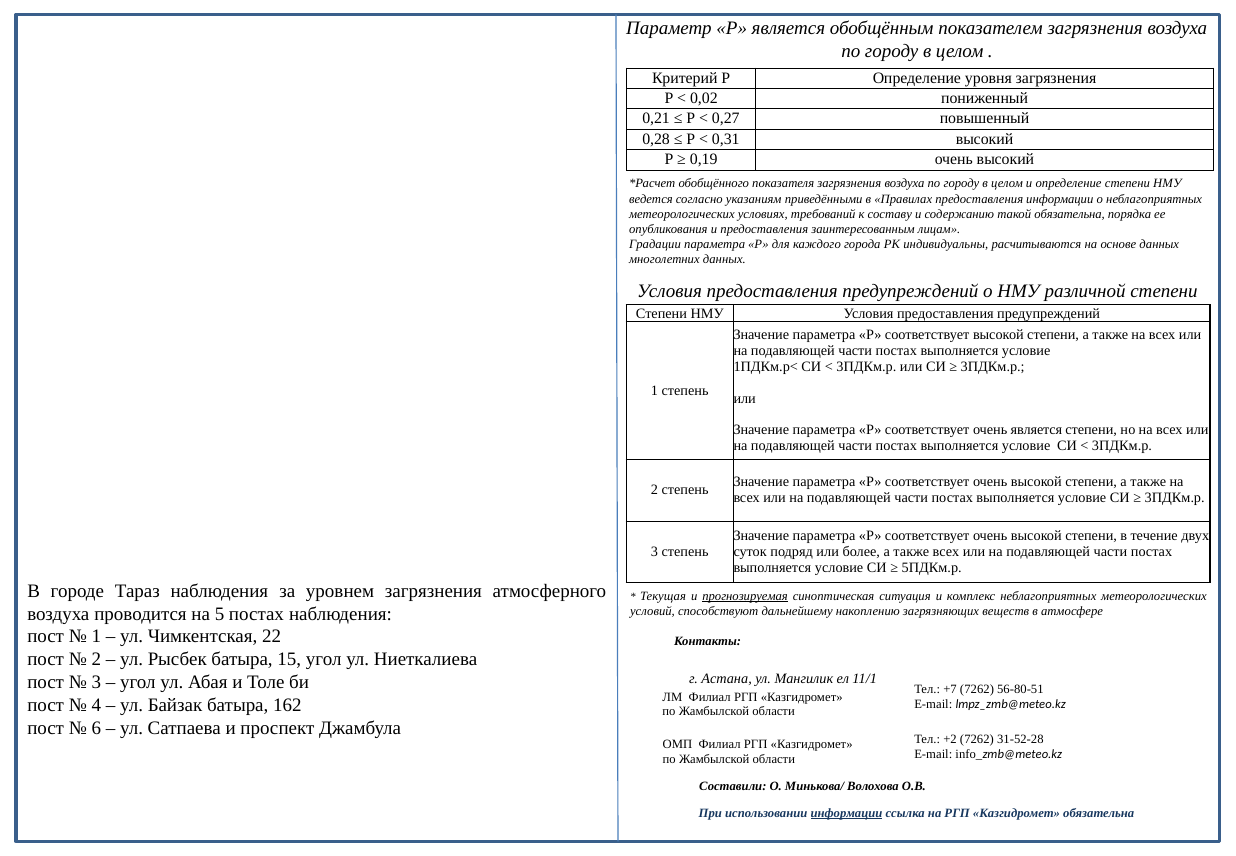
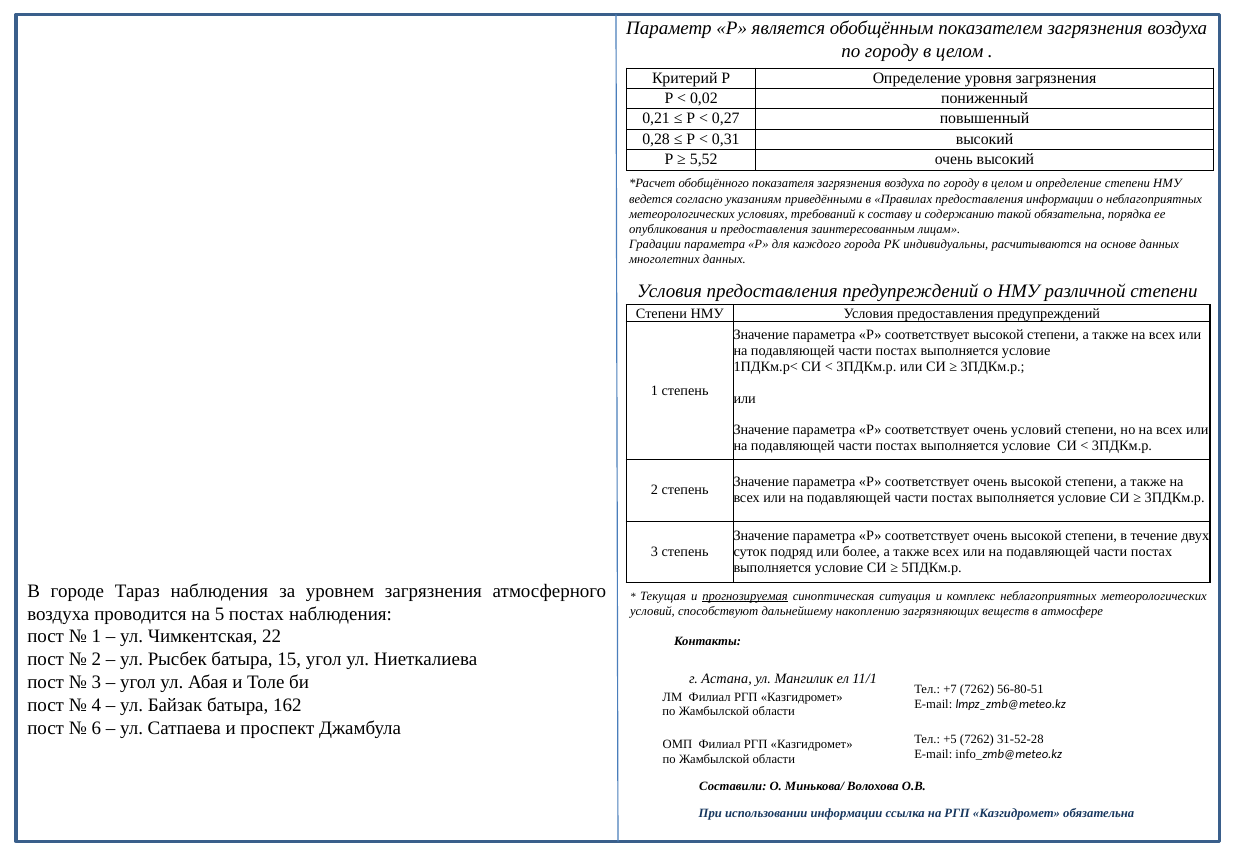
0,19: 0,19 -> 5,52 (704, 159)
очень является: является -> условий (1036, 430)
+2: +2 -> +5 (950, 739)
информации underline: present -> none (847, 813)
